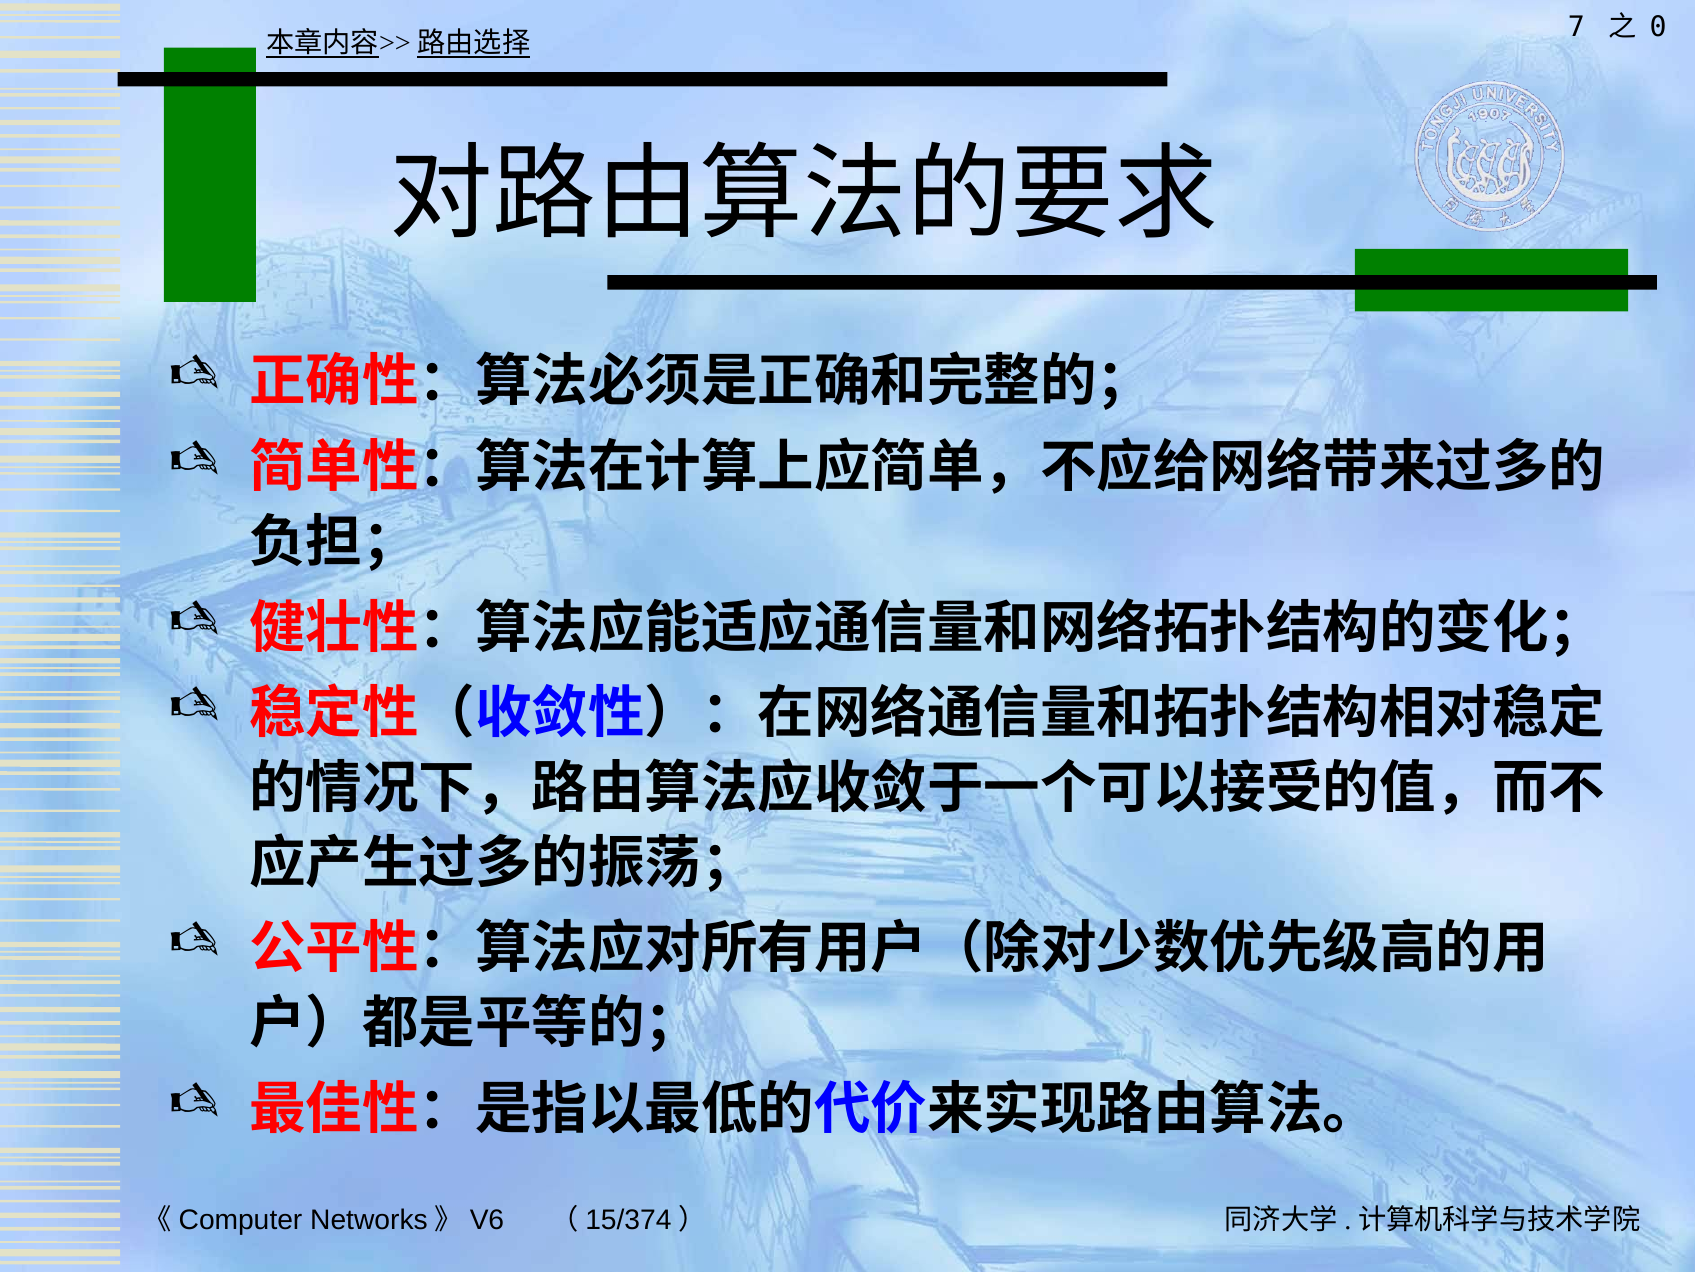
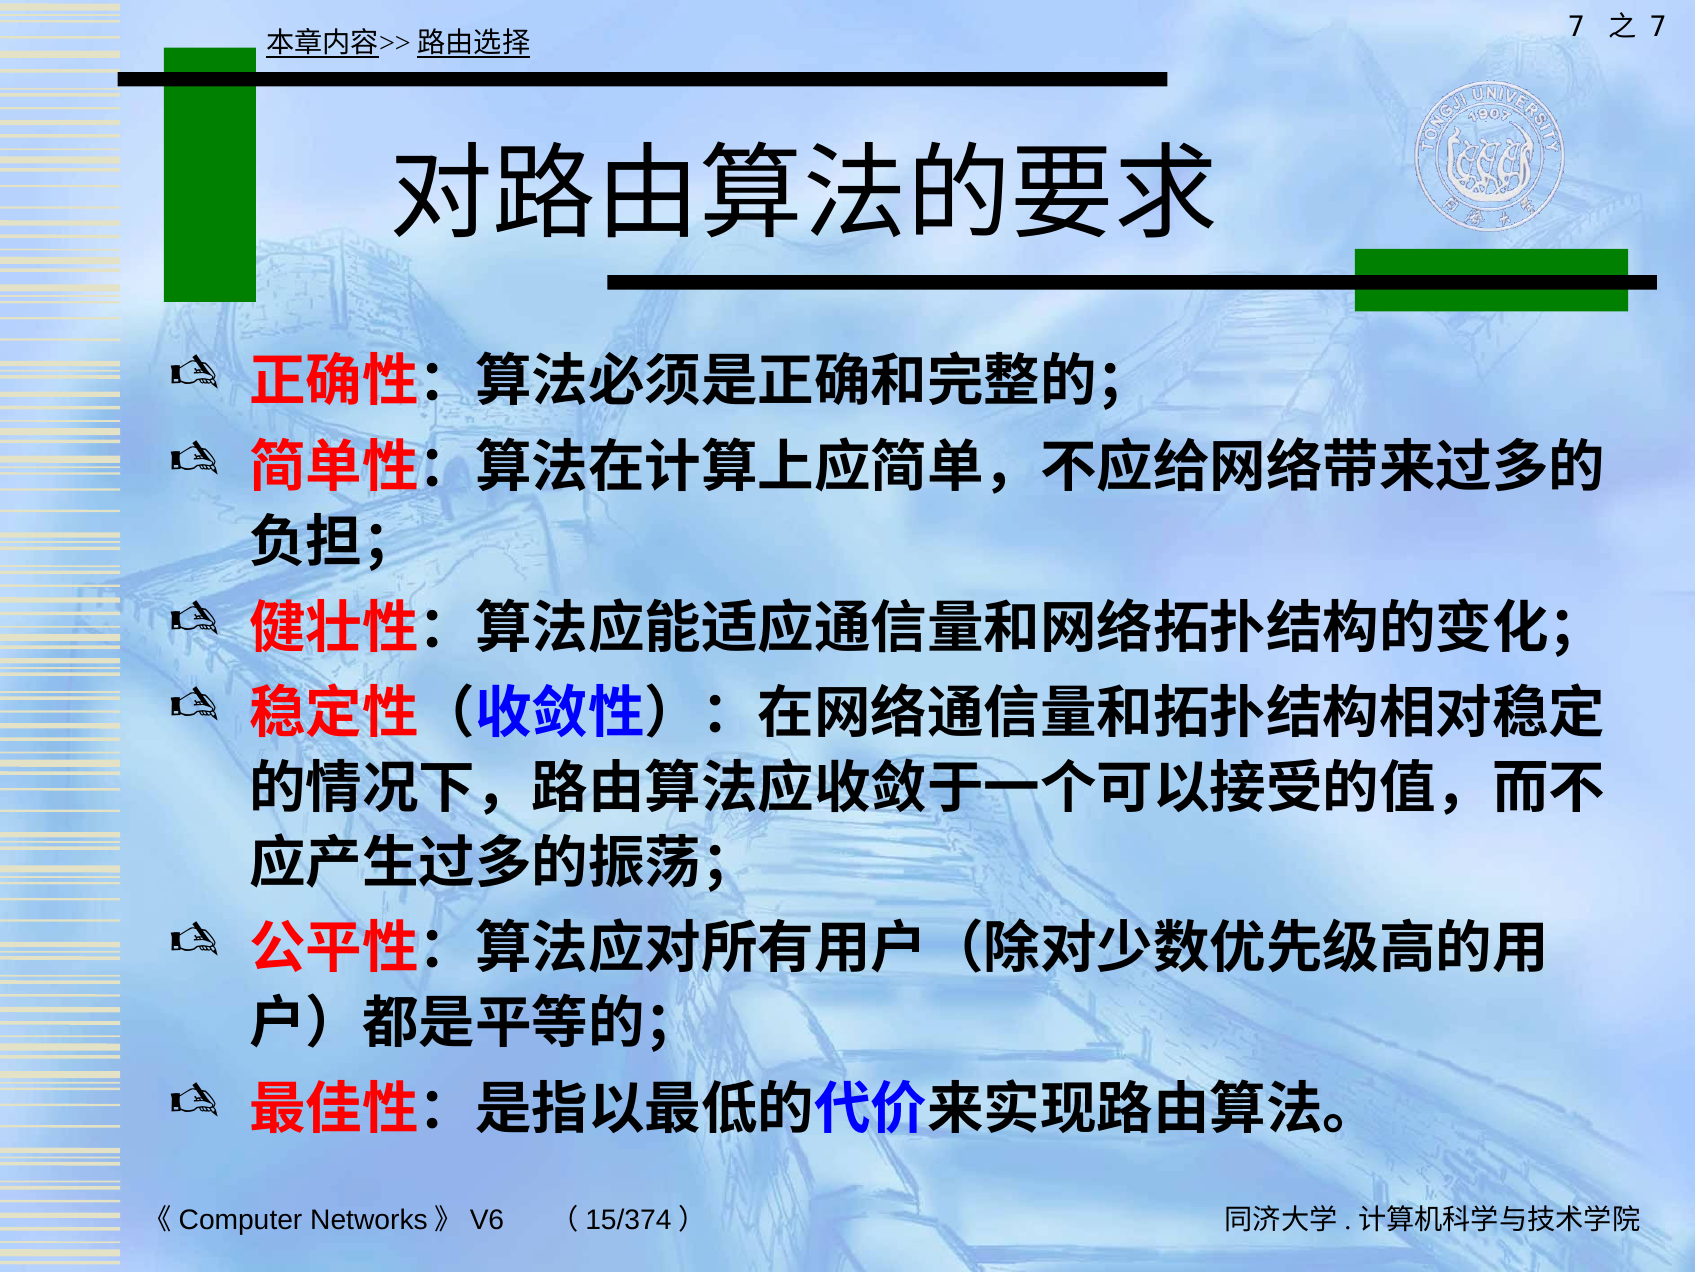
0: 0 -> 7 (1658, 28)
